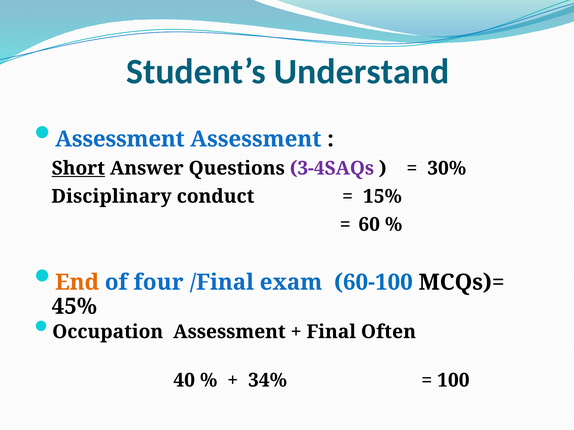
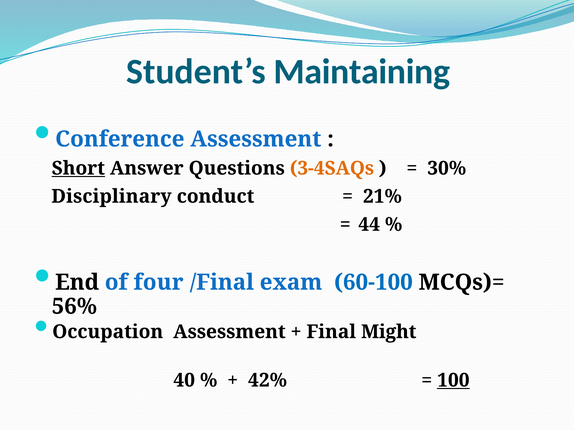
Understand: Understand -> Maintaining (362, 72)
Assessment: Assessment -> Conference (120, 139)
3-4SAQs colour: purple -> orange (332, 168)
15%: 15% -> 21% (382, 197)
60: 60 -> 44 (369, 225)
End colour: orange -> black (77, 283)
45%: 45% -> 56% (74, 307)
Often: Often -> Might (389, 332)
34%: 34% -> 42% (267, 381)
100 underline: none -> present (453, 381)
